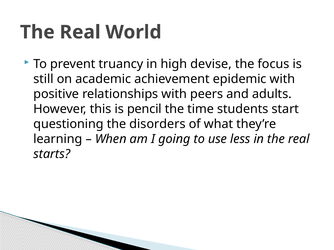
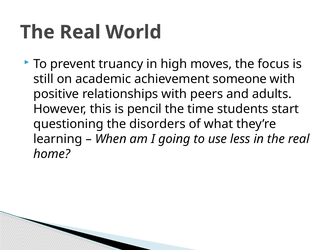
devise: devise -> moves (211, 64)
epidemic: epidemic -> someone (240, 79)
starts: starts -> home (52, 154)
